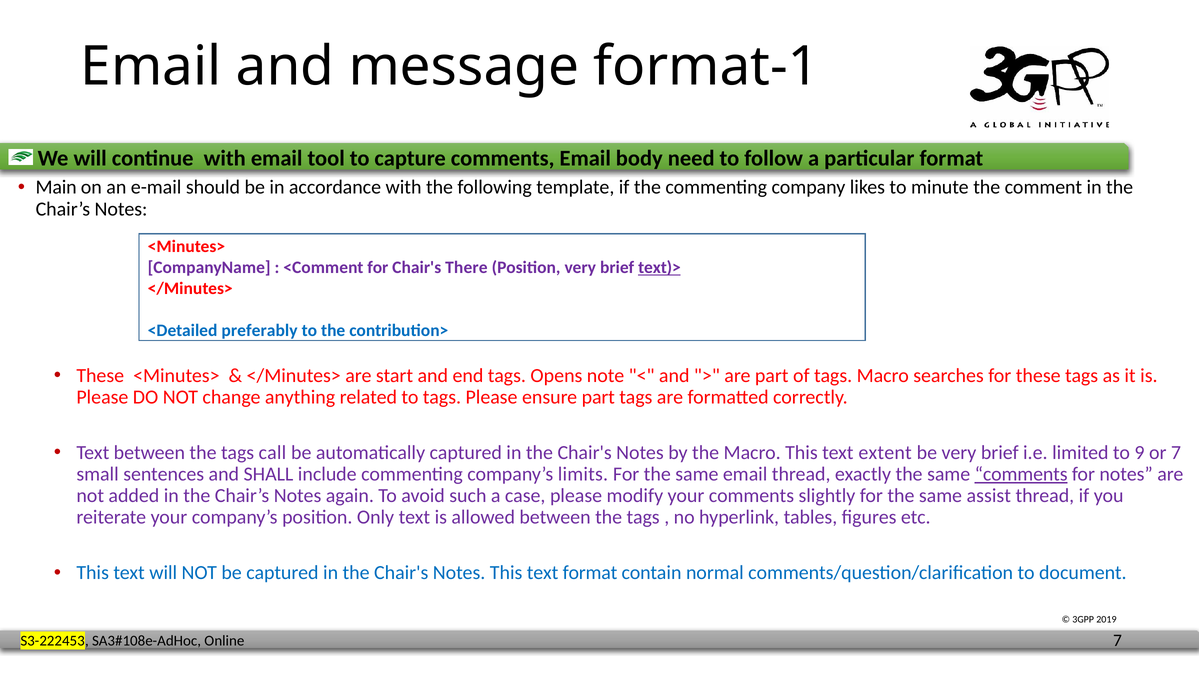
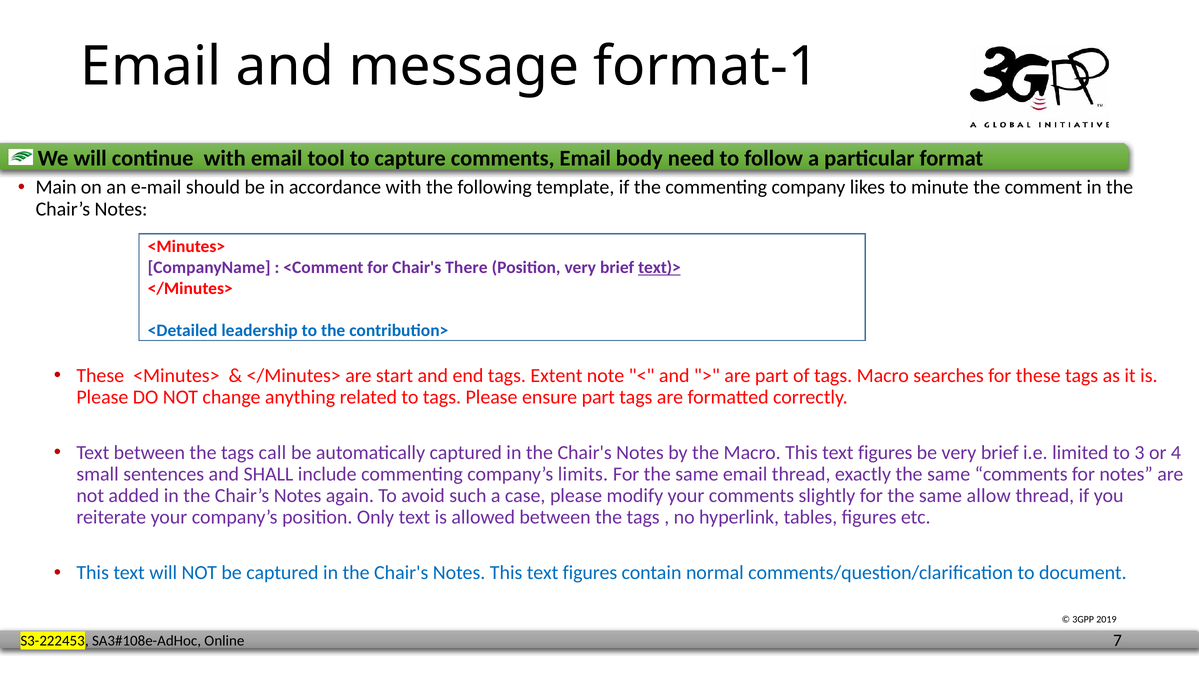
preferably: preferably -> leadership (260, 331)
Opens: Opens -> Extent (556, 376)
Macro This text extent: extent -> figures (885, 453)
9: 9 -> 3 (1139, 453)
or 7: 7 -> 4 (1176, 453)
comments underline: present -> none (1021, 475)
assist: assist -> allow (989, 496)
Notes This text format: format -> figures (590, 573)
